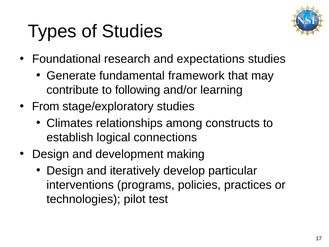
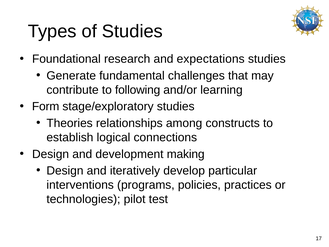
framework: framework -> challenges (196, 76)
From: From -> Form (46, 106)
Climates: Climates -> Theories (70, 123)
